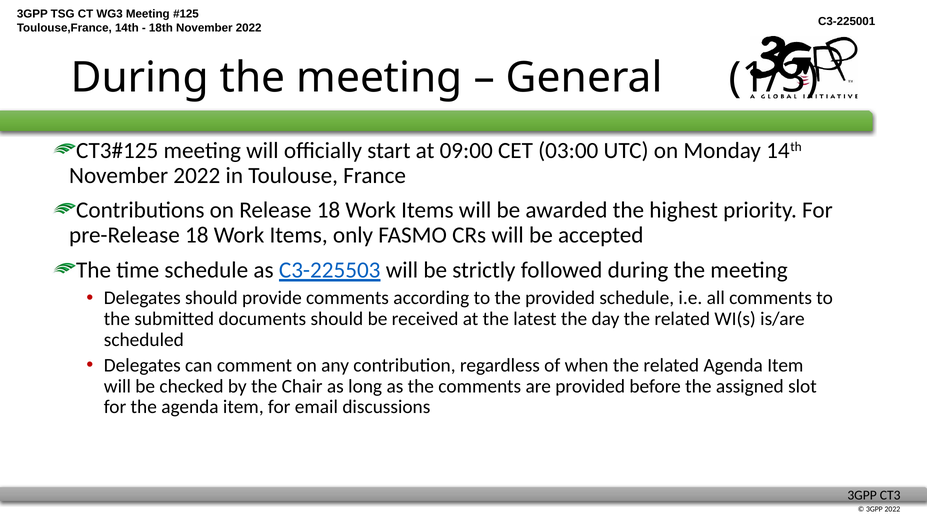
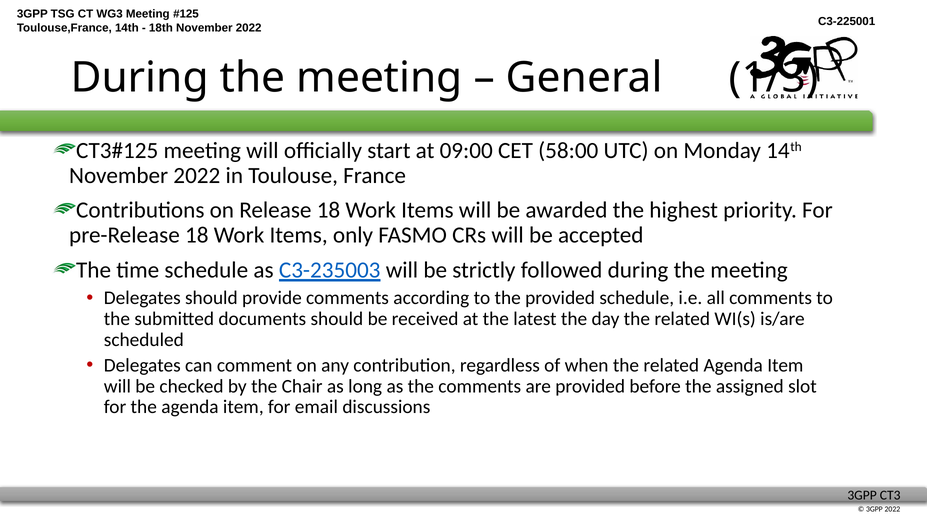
03:00: 03:00 -> 58:00 (568, 151)
C3-225503: C3-225503 -> C3-235003 (330, 270)
